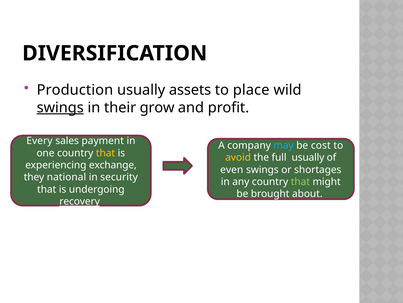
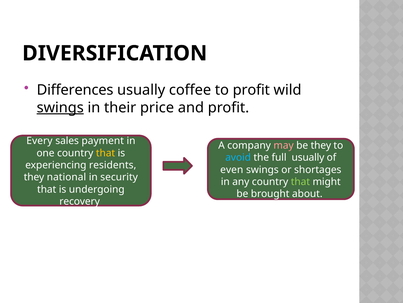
Production: Production -> Differences (75, 90)
assets: assets -> coffee (190, 90)
to place: place -> profit (251, 90)
grow: grow -> price (157, 107)
may colour: light blue -> pink (284, 145)
be cost: cost -> they (321, 145)
avoid colour: yellow -> light blue (238, 157)
exchange: exchange -> residents (113, 165)
recovery underline: present -> none (80, 201)
